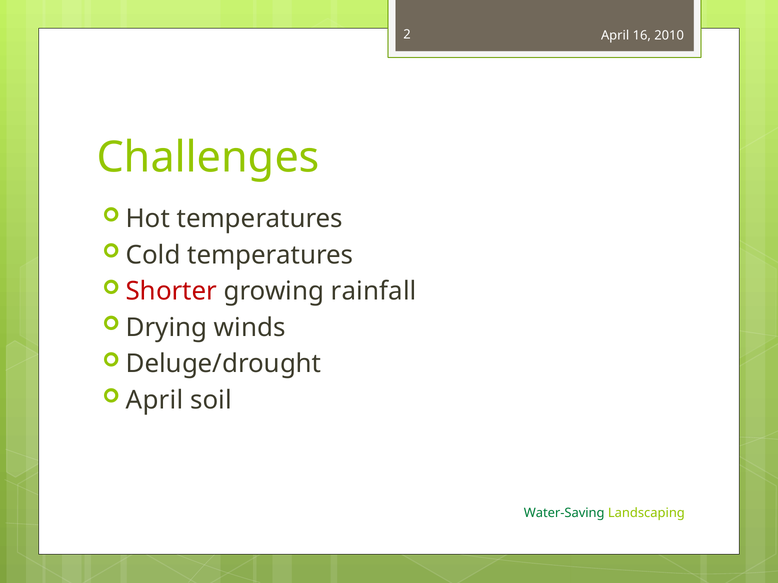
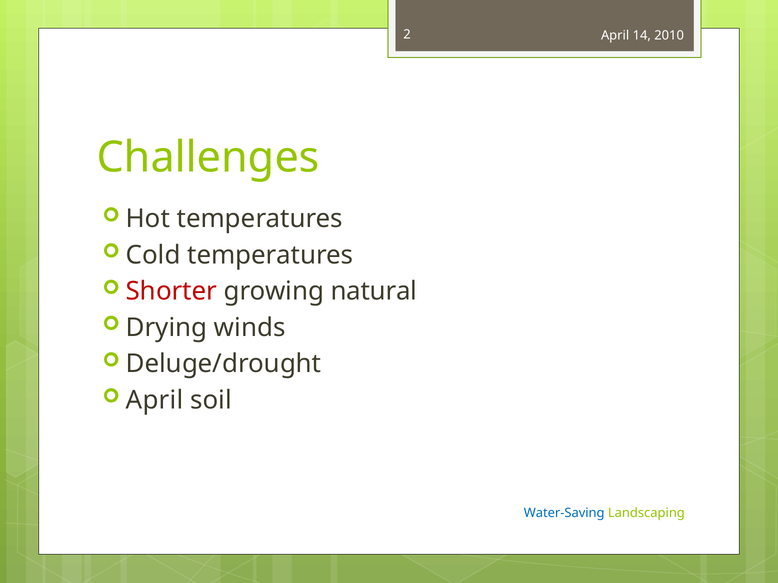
16: 16 -> 14 (642, 36)
rainfall: rainfall -> natural (374, 292)
Water-Saving colour: green -> blue (564, 513)
